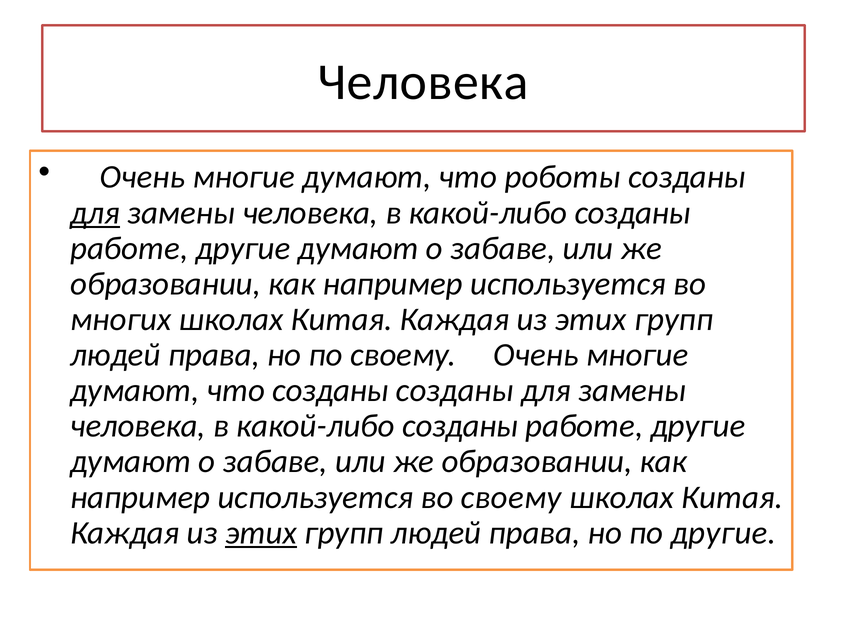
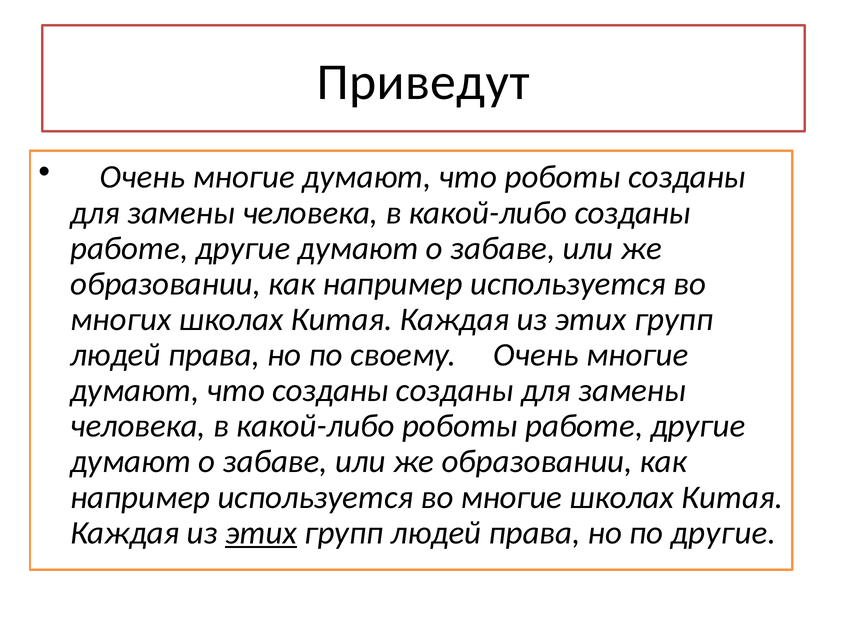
Человека: Человека -> Приведут (423, 82)
для underline: present -> none (95, 213)
созданы: созданы -> роботы (460, 426)
во своему: своему -> многие (511, 497)
